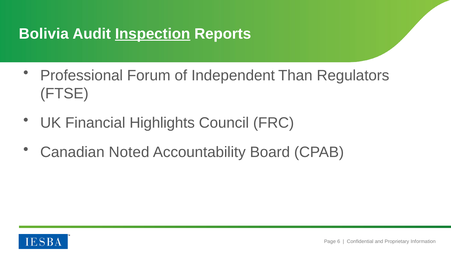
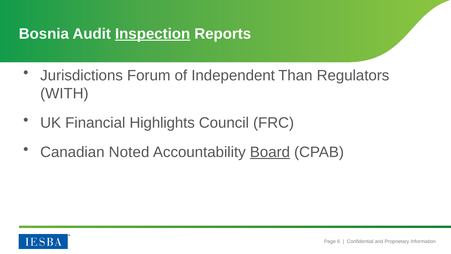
Bolivia: Bolivia -> Bosnia (44, 34)
Professional: Professional -> Jurisdictions (82, 75)
FTSE: FTSE -> WITH (64, 93)
Board underline: none -> present (270, 152)
